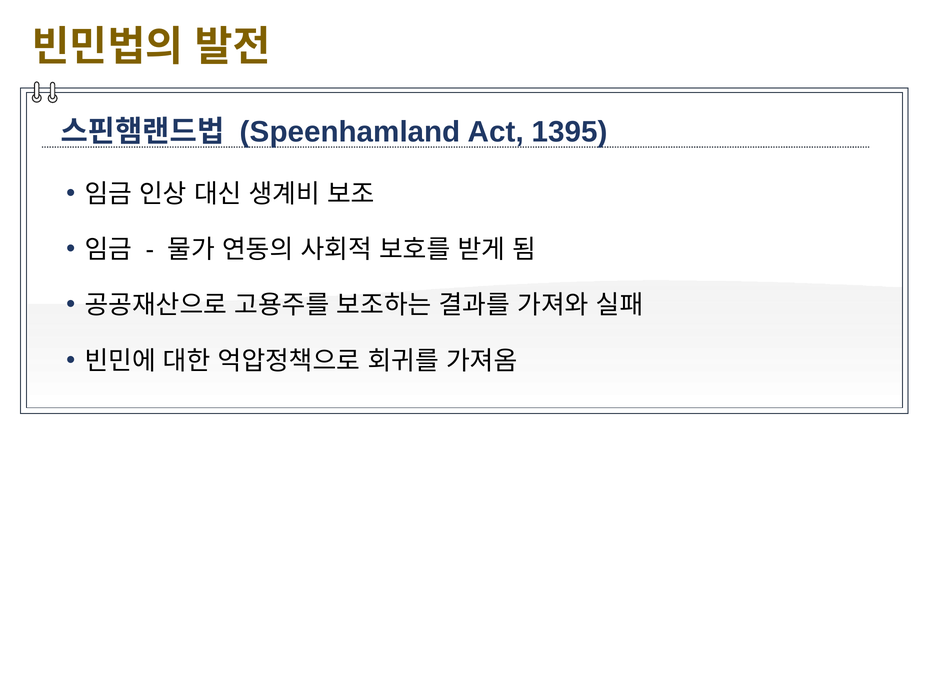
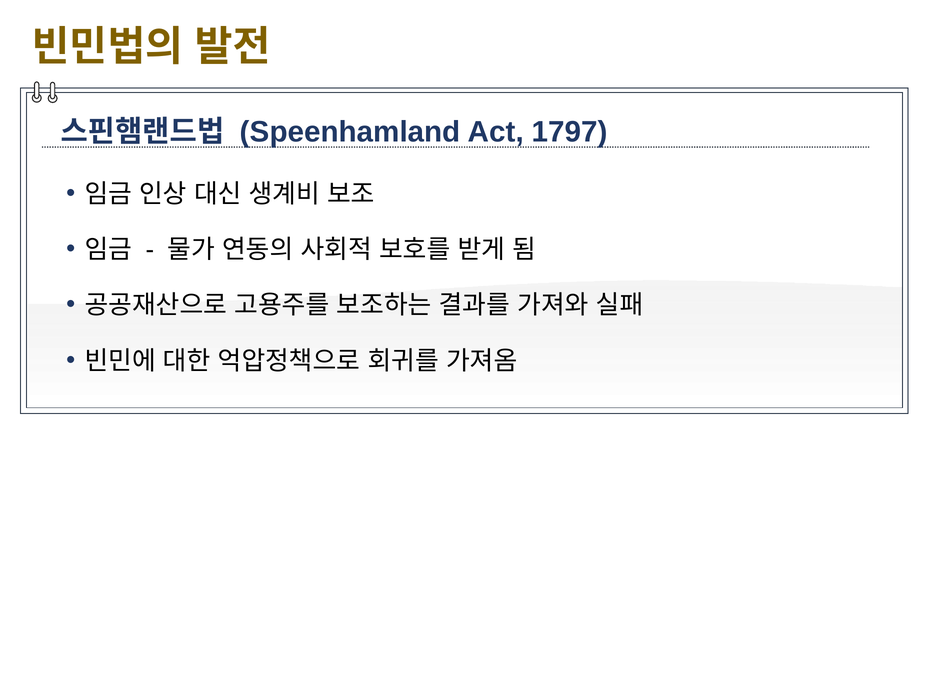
1395: 1395 -> 1797 (570, 132)
